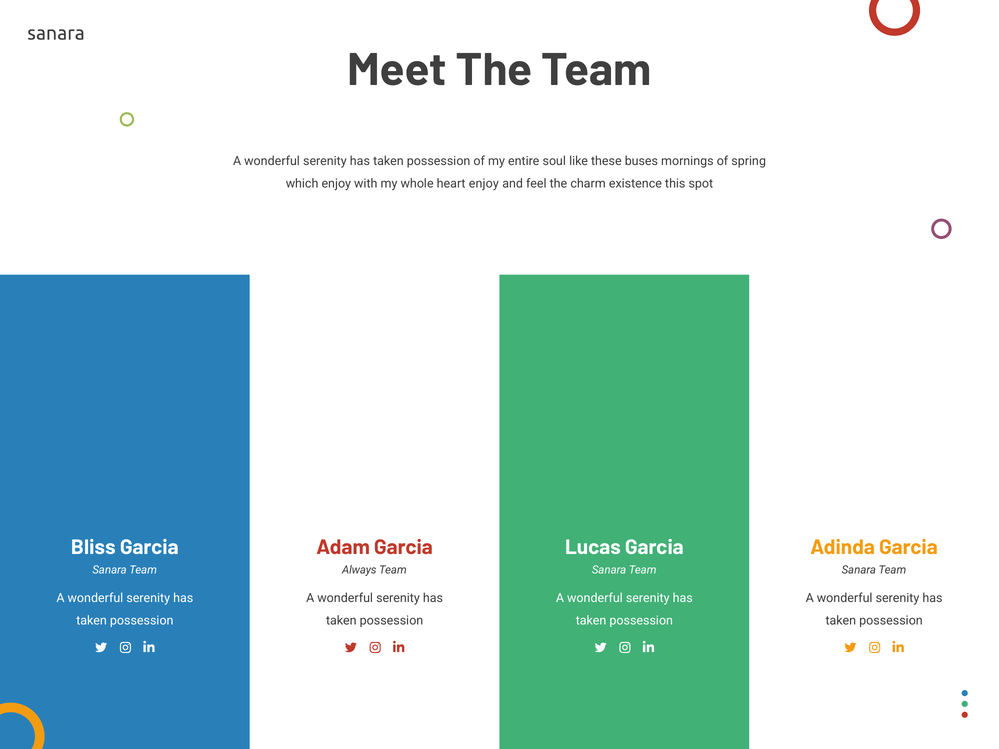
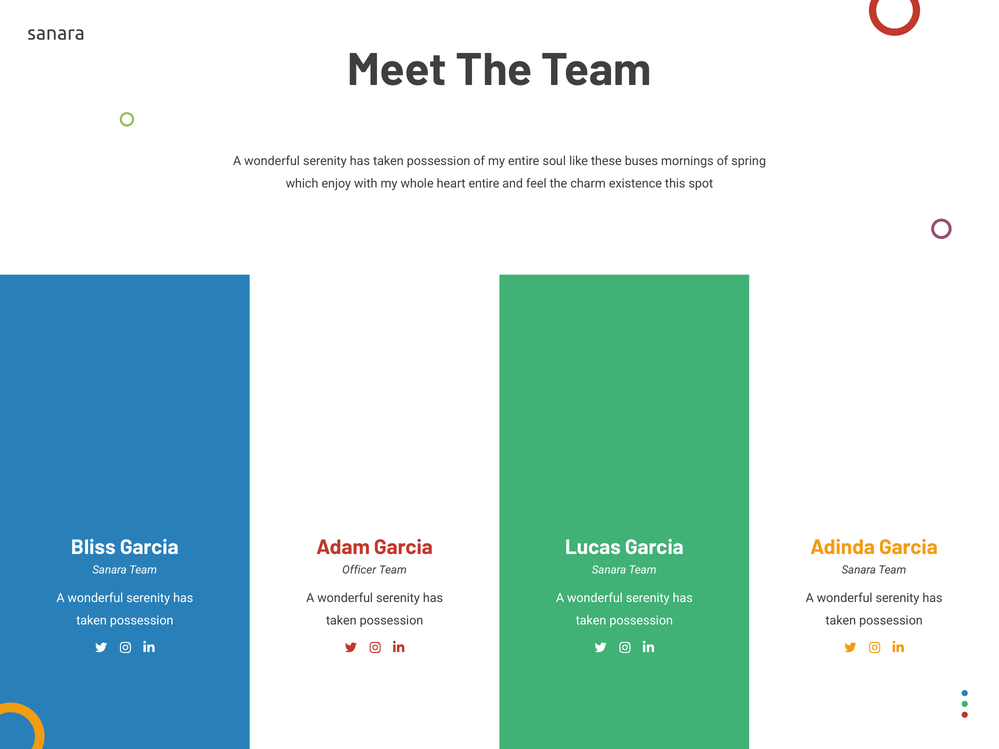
heart enjoy: enjoy -> entire (484, 184)
Always: Always -> Officer (359, 570)
